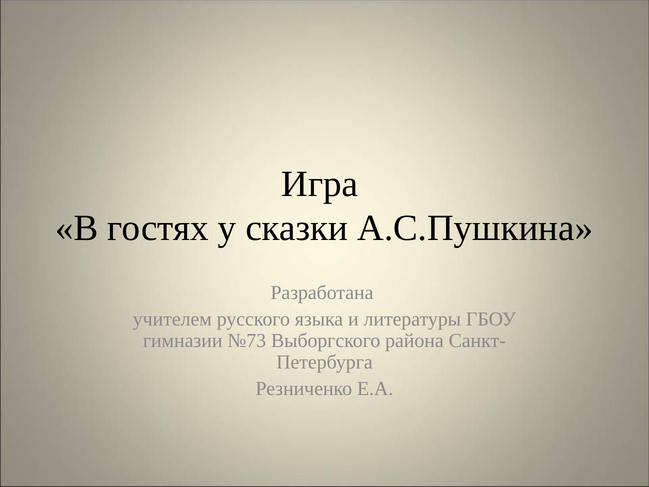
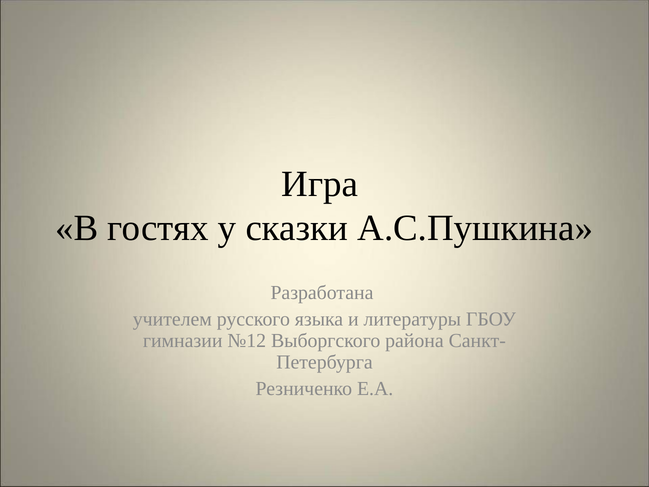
№73: №73 -> №12 (247, 340)
